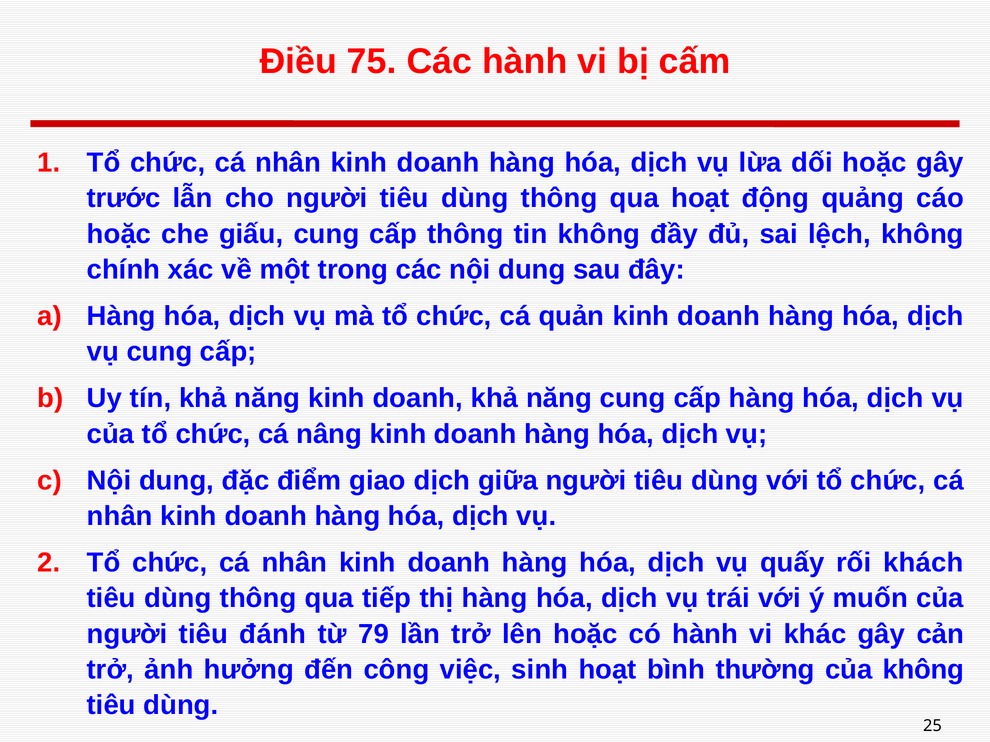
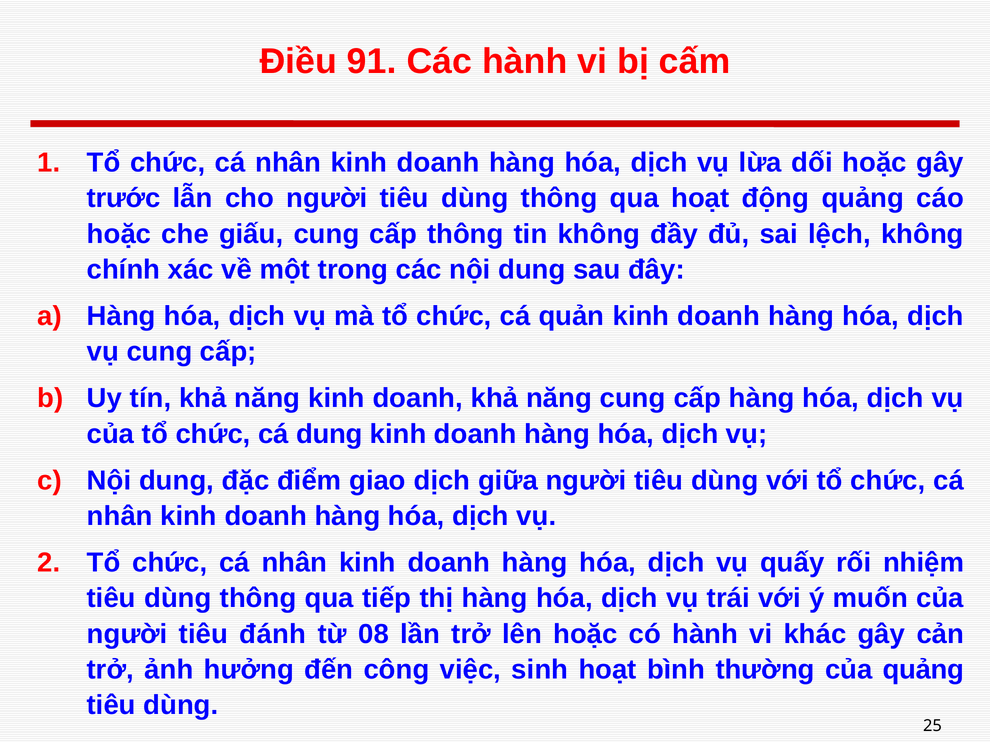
75: 75 -> 91 (372, 61)
cá nâng: nâng -> dung (329, 434)
khách: khách -> nhiệm (924, 563)
79: 79 -> 08 (374, 634)
của không: không -> quảng (924, 670)
